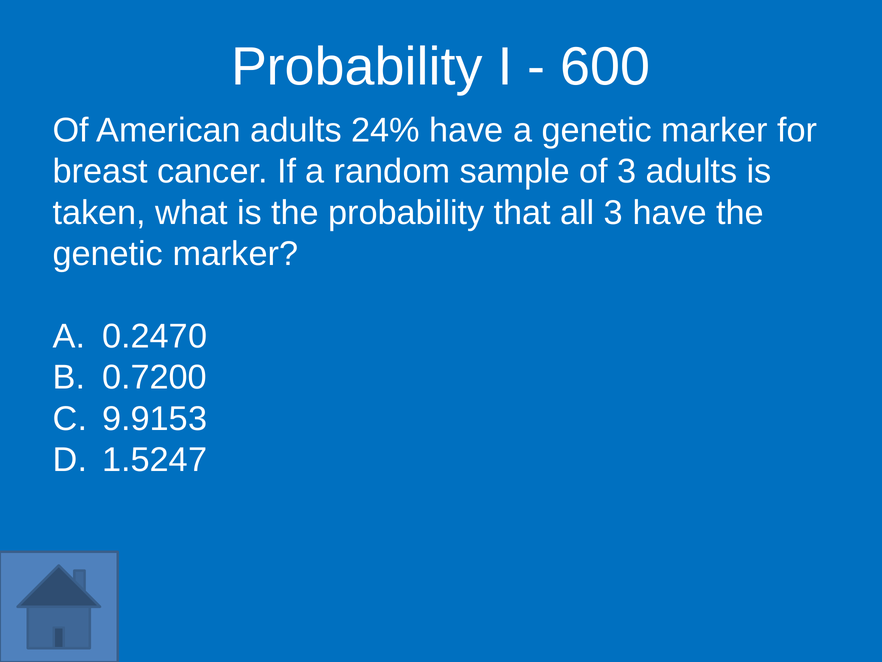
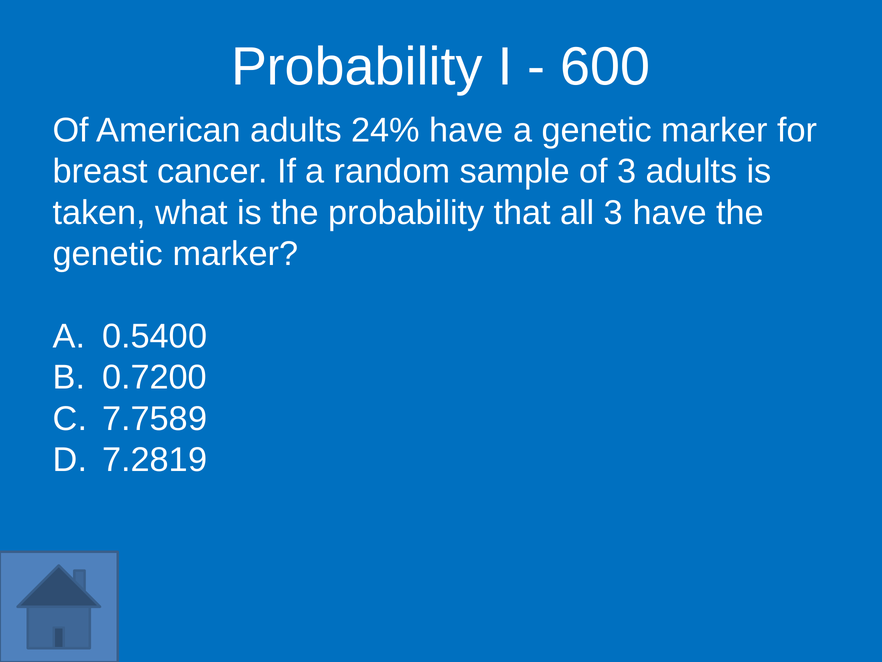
0.2470: 0.2470 -> 0.5400 (155, 336)
9.9153: 9.9153 -> 7.7589 (155, 418)
1.5247: 1.5247 -> 7.2819 (155, 460)
